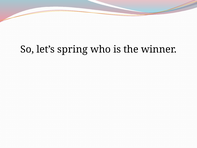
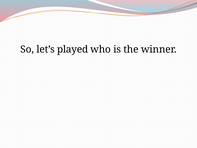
spring: spring -> played (73, 49)
